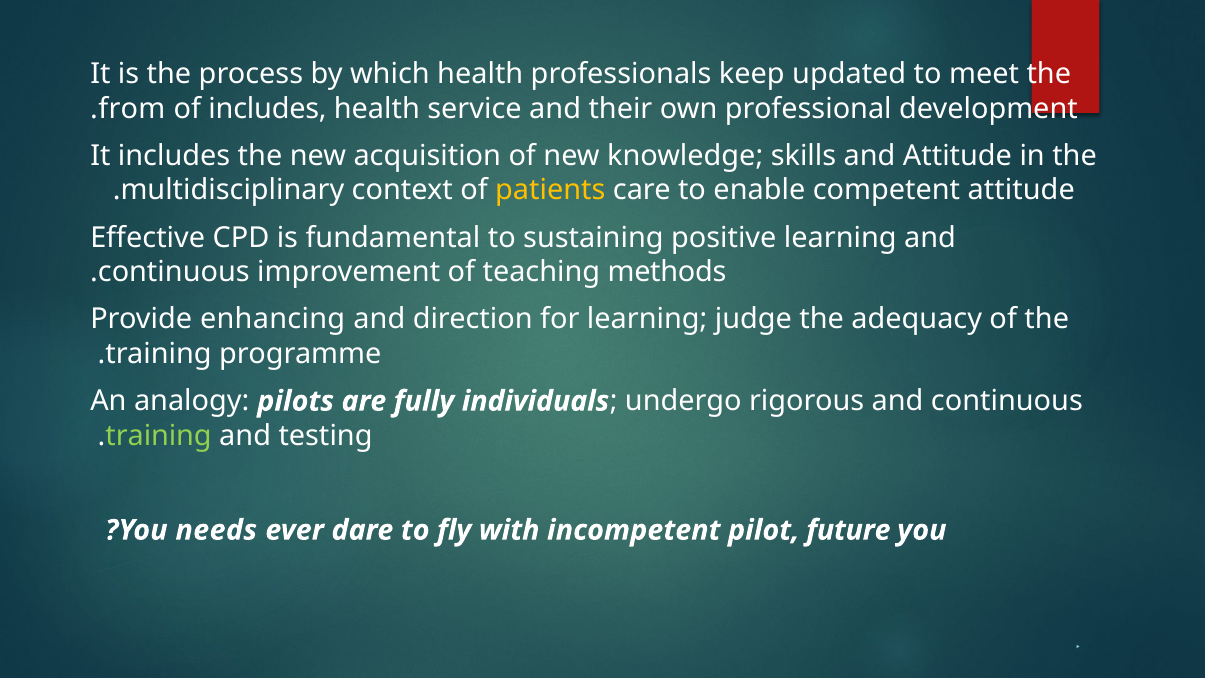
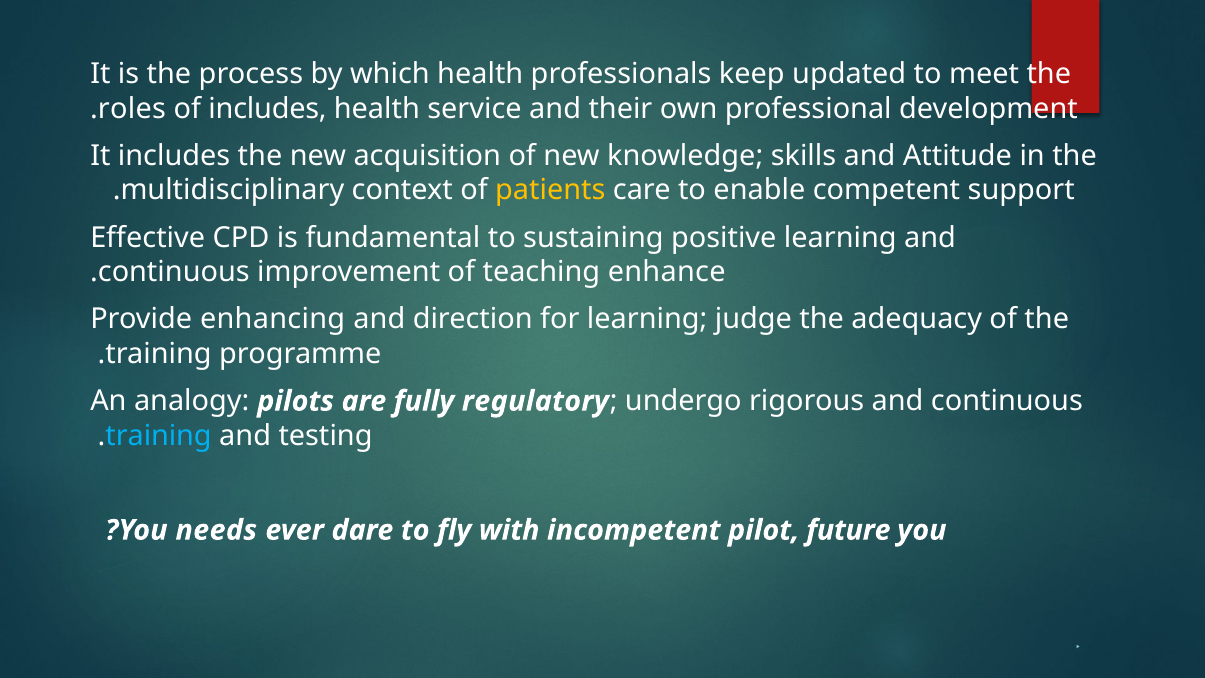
from: from -> roles (132, 108)
competent attitude: attitude -> support (1021, 190)
methods: methods -> enhance (667, 272)
individuals: individuals -> regulatory (535, 401)
training colour: light green -> light blue (159, 436)
